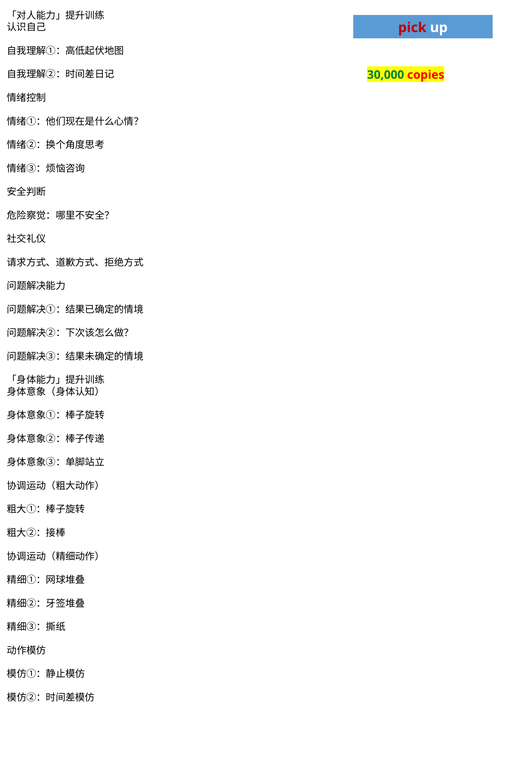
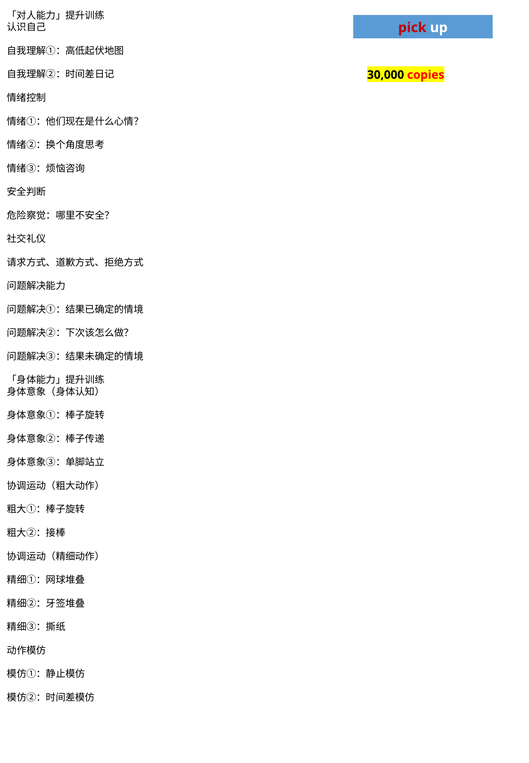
30,000 colour: green -> black (386, 75)
